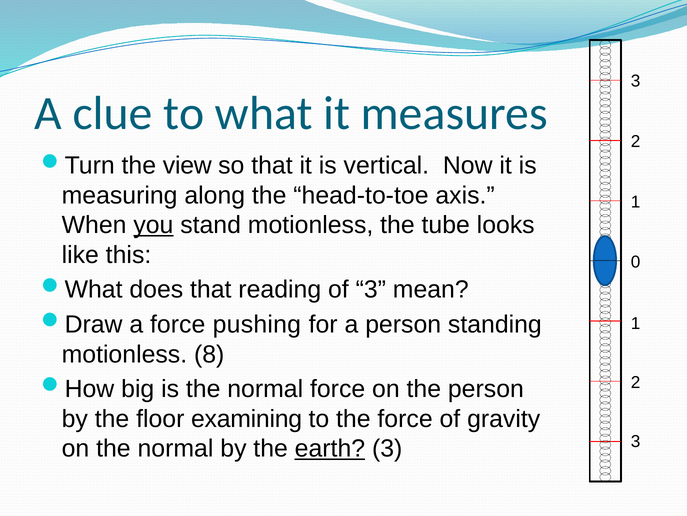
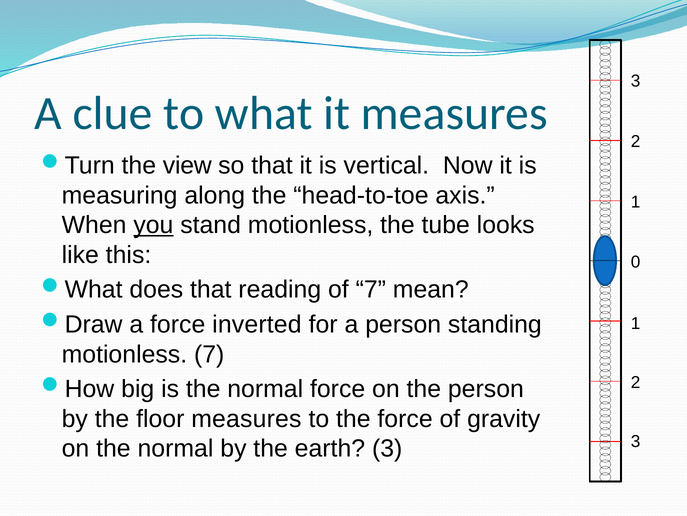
of 3: 3 -> 7 (371, 289)
pushing: pushing -> inverted (257, 324)
motionless 8: 8 -> 7 (209, 354)
floor examining: examining -> measures (246, 418)
earth underline: present -> none (330, 448)
